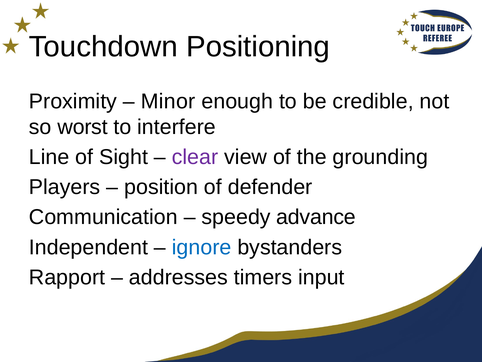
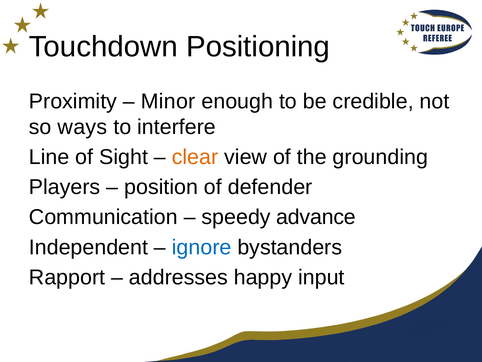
worst: worst -> ways (82, 127)
clear colour: purple -> orange (195, 157)
timers: timers -> happy (263, 277)
